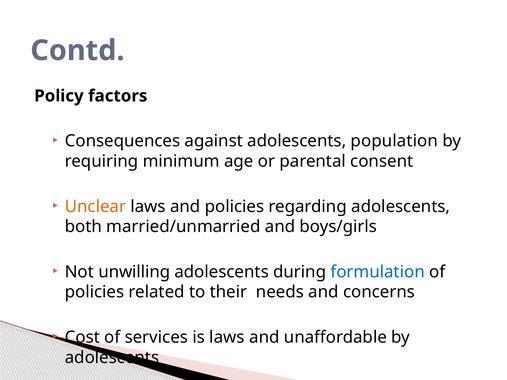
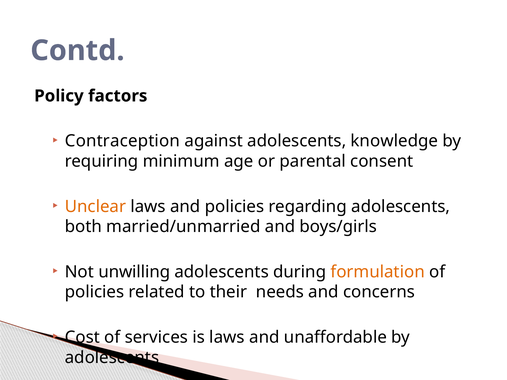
Consequences: Consequences -> Contraception (122, 141)
population: population -> knowledge (394, 141)
formulation colour: blue -> orange (378, 272)
